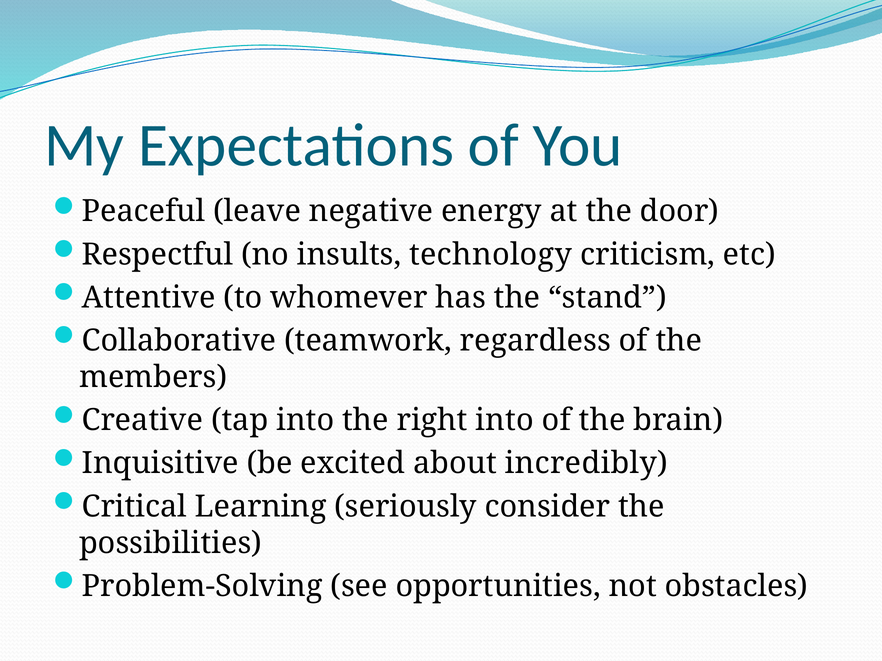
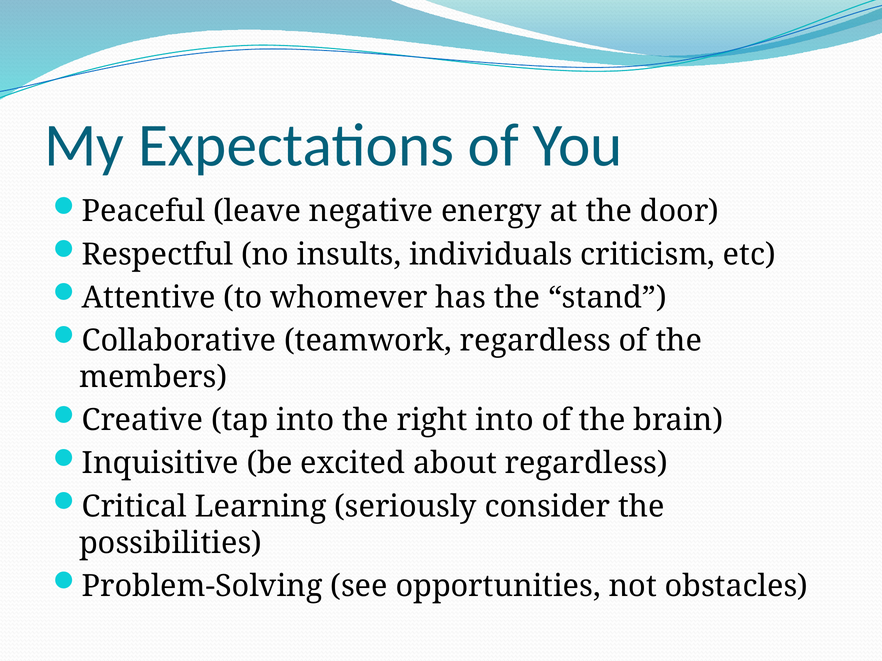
technology: technology -> individuals (491, 255)
about incredibly: incredibly -> regardless (586, 464)
